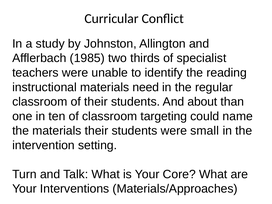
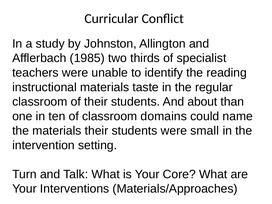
need: need -> taste (146, 87)
targeting: targeting -> domains (164, 116)
